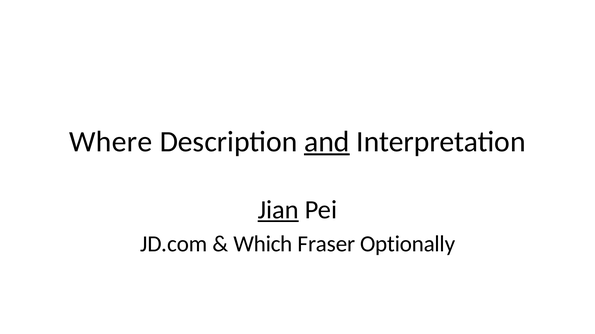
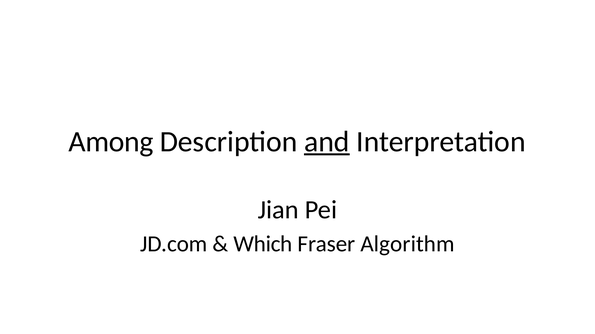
Where: Where -> Among (111, 142)
Jian underline: present -> none (278, 210)
Optionally: Optionally -> Algorithm (408, 245)
